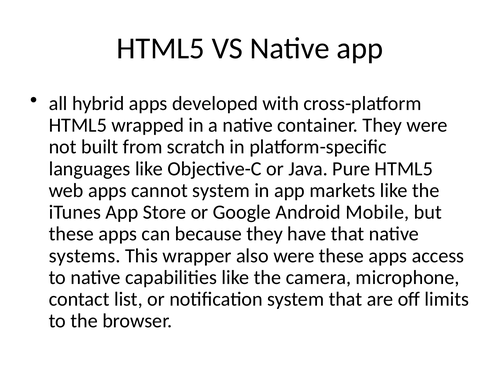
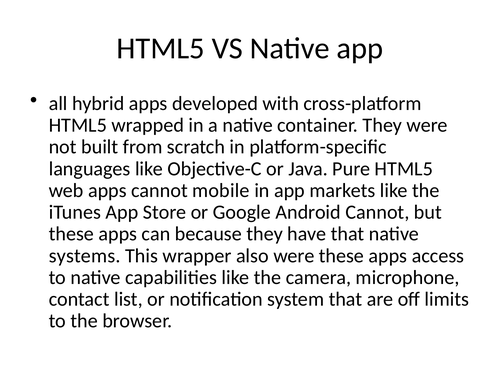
cannot system: system -> mobile (221, 191)
Android Mobile: Mobile -> Cannot (377, 212)
